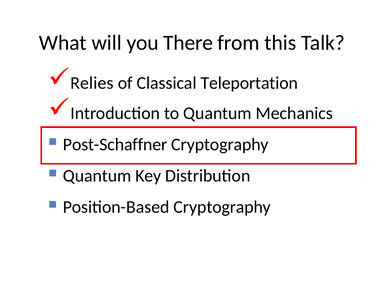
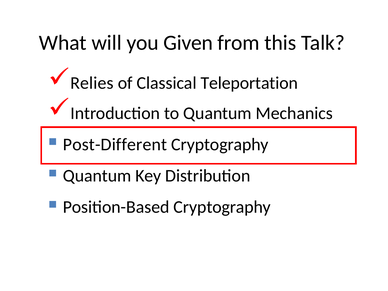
There: There -> Given (188, 43)
Post-Schaffner: Post-Schaffner -> Post-Different (115, 144)
